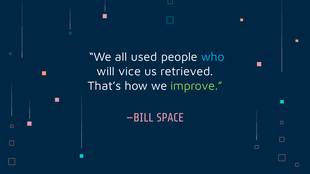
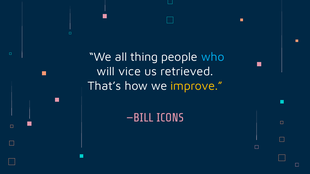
used: used -> thing (144, 57)
improve colour: light green -> yellow (197, 86)
SPACE: SPACE -> ICONS (170, 118)
